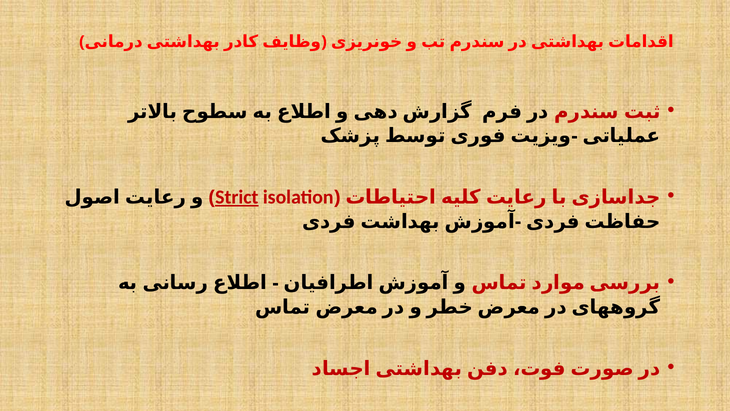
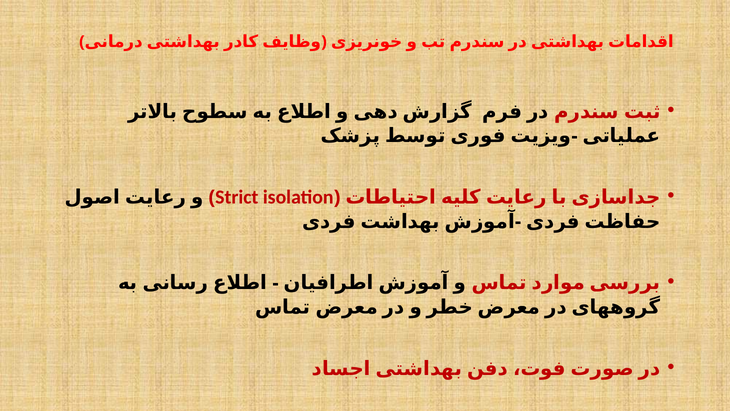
Strict underline: present -> none (237, 197)
